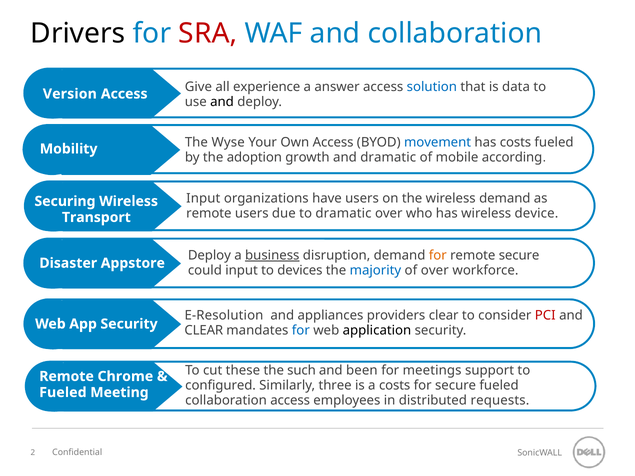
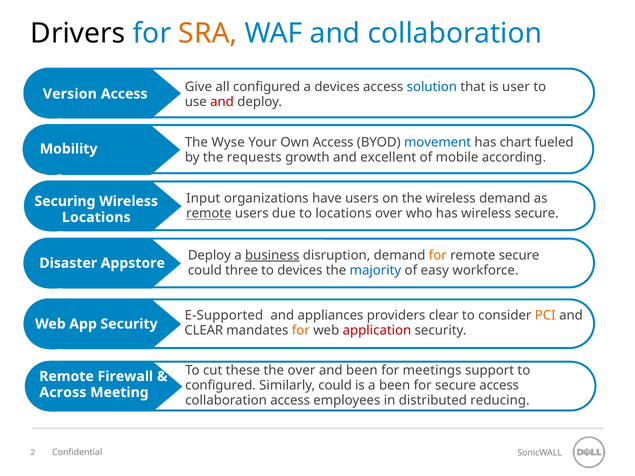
SRA colour: red -> orange (208, 33)
all experience: experience -> configured (267, 87)
a answer: answer -> devices (337, 87)
data: data -> user (516, 87)
and colour: black -> red (222, 102)
has costs: costs -> chart (515, 142)
adoption: adoption -> requests (254, 157)
and dramatic: dramatic -> excellent (388, 157)
remote underline: none -> present (209, 214)
to dramatic: dramatic -> locations (344, 214)
wireless device: device -> secure (537, 214)
Transport: Transport -> Locations (96, 217)
could input: input -> three (242, 271)
of over: over -> easy (435, 271)
E-Resolution: E-Resolution -> E-Supported (224, 316)
PCI colour: red -> orange (545, 316)
for colour: blue -> orange (301, 331)
application colour: black -> red (377, 331)
the such: such -> over (301, 370)
Chrome: Chrome -> Firewall (125, 377)
Similarly three: three -> could (335, 385)
a costs: costs -> been (395, 385)
secure fueled: fueled -> access (499, 385)
Fueled: Fueled -> Across (63, 393)
requests: requests -> reducing (500, 400)
